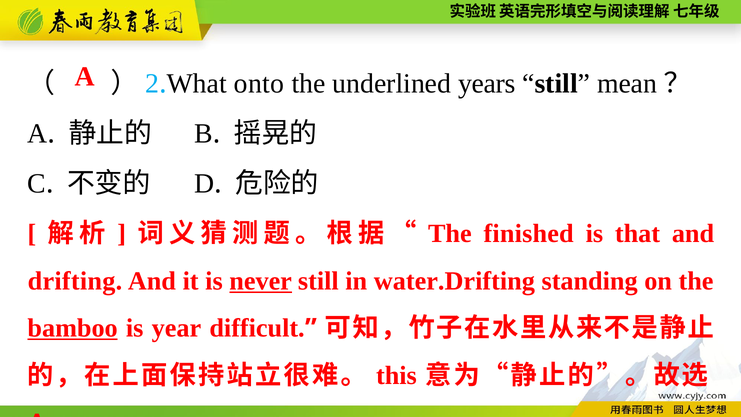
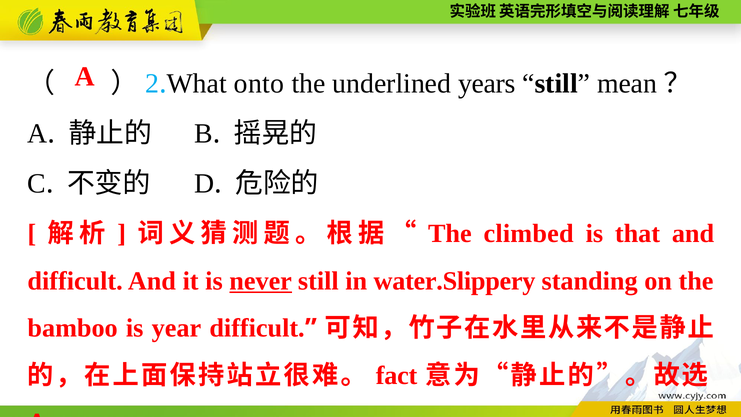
finished: finished -> climbed (529, 234)
drifting: drifting -> difficult (75, 281)
water.Drifting: water.Drifting -> water.Slippery (455, 281)
bamboo underline: present -> none (73, 328)
this: this -> fact (397, 375)
